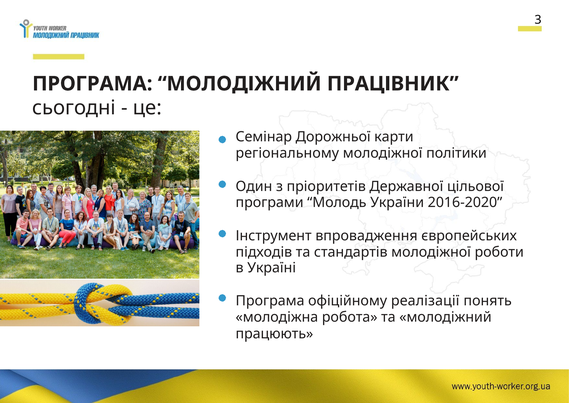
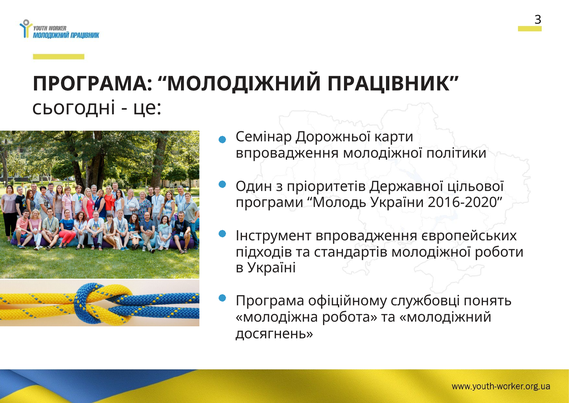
регіональному: регіональному -> впровадження (287, 153)
реалізації: реалізації -> службовці (425, 300)
працюють: працюють -> досягнень (274, 333)
